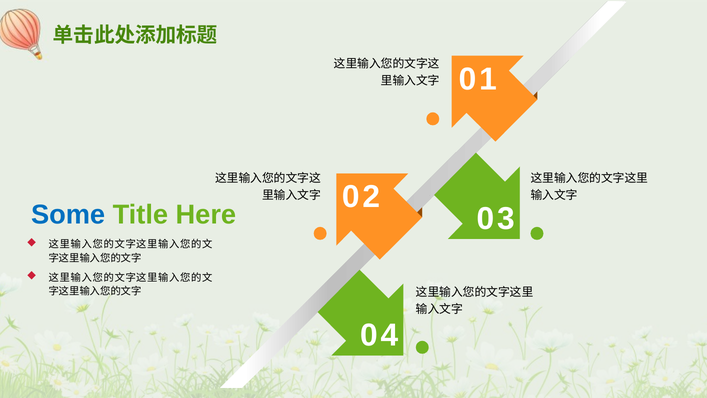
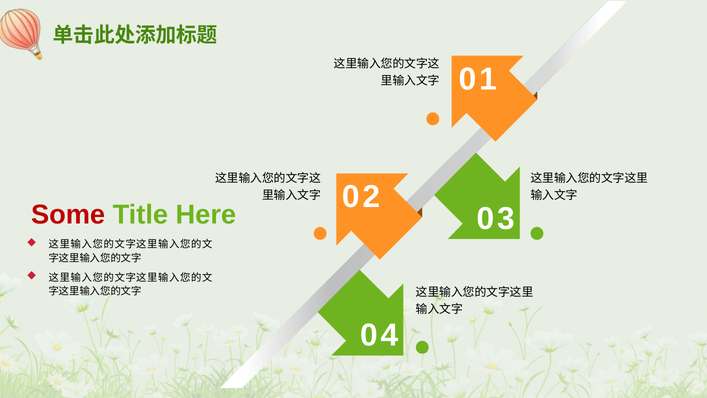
Some colour: blue -> red (68, 215)
